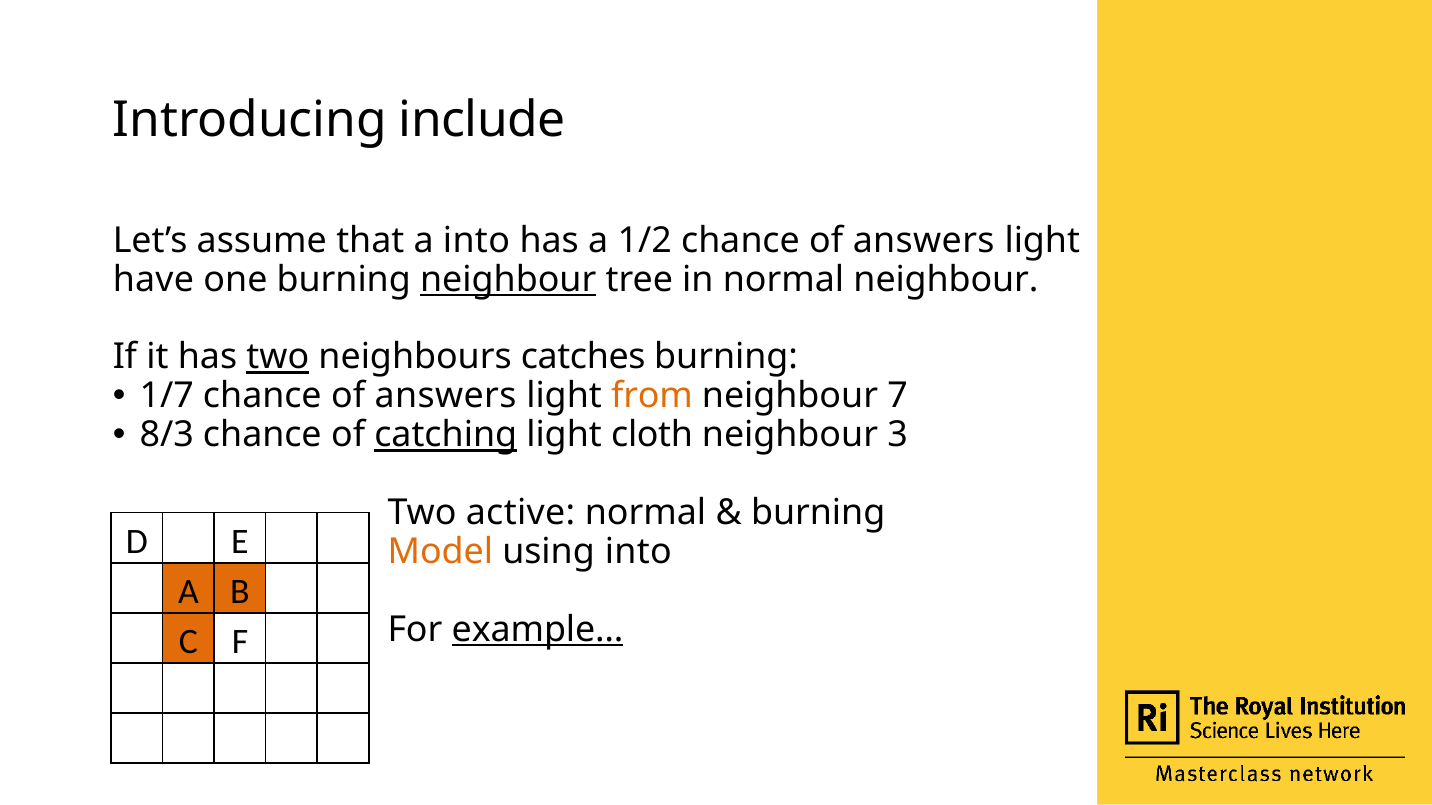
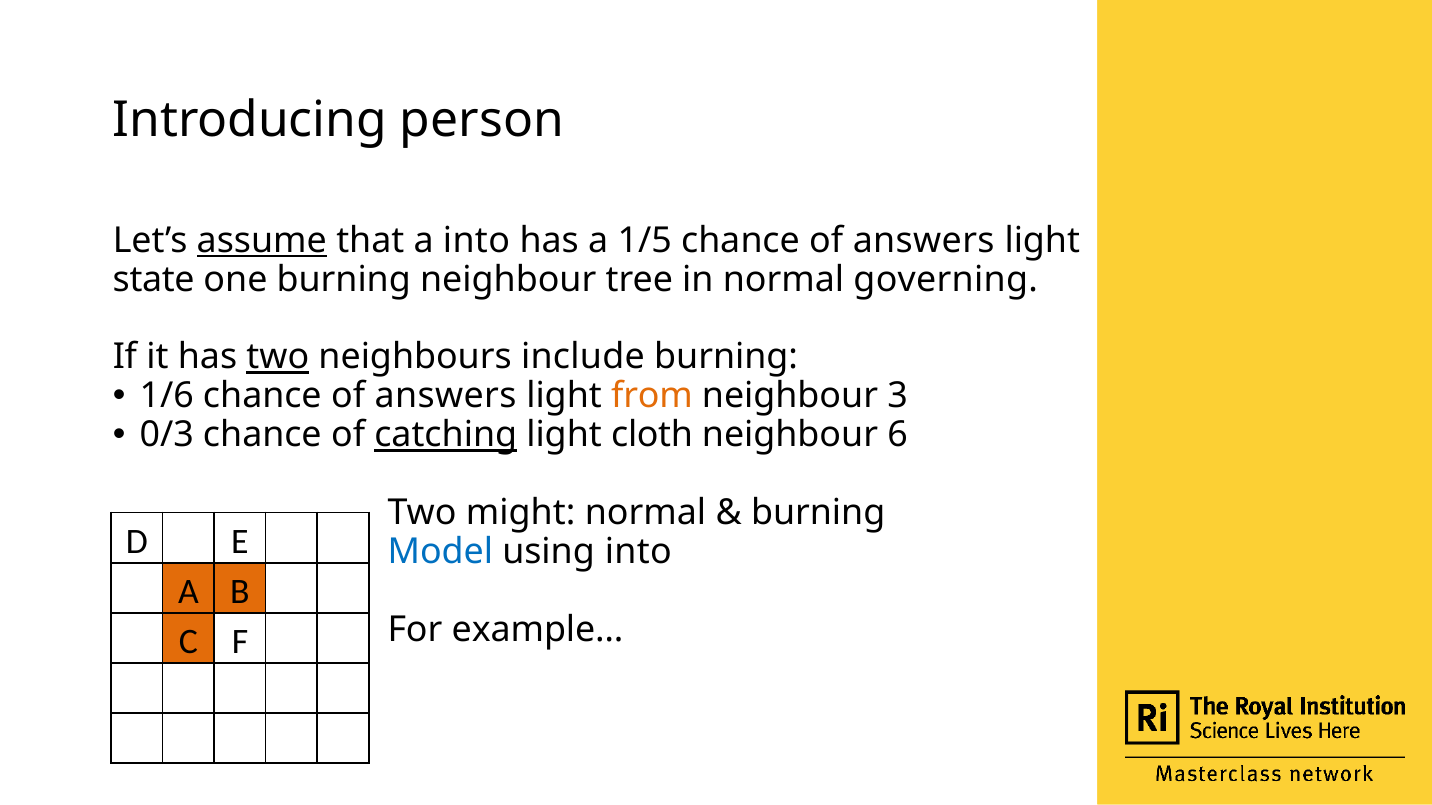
include: include -> person (482, 120)
assume underline: none -> present (262, 241)
1/2: 1/2 -> 1/5 (645, 241)
have: have -> state (154, 279)
neighbour underline: present -> none (508, 279)
normal neighbour: neighbour -> governing (946, 279)
catches: catches -> include (583, 357)
1/7: 1/7 -> 1/6 (167, 396)
7: 7 -> 3 (898, 396)
8/3: 8/3 -> 0/3 (167, 435)
3: 3 -> 6 (898, 435)
active: active -> might (521, 513)
Model colour: orange -> blue (440, 552)
example… underline: present -> none (538, 630)
